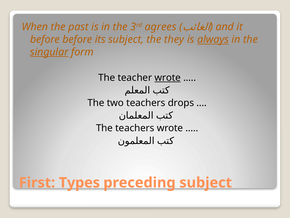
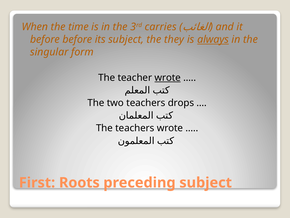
past: past -> time (78, 27)
agrees: agrees -> carries (161, 27)
singular underline: present -> none (49, 52)
Types: Types -> Roots (79, 182)
